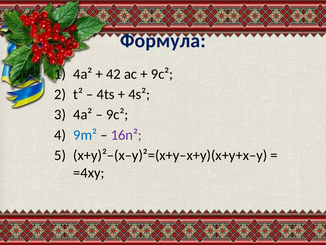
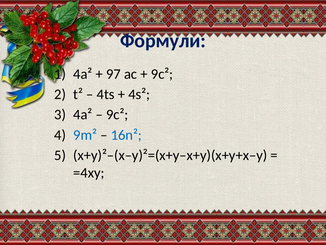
Формула: Формула -> Формули (163, 41)
42: 42 -> 97 (113, 74)
16n² colour: purple -> blue (126, 135)
